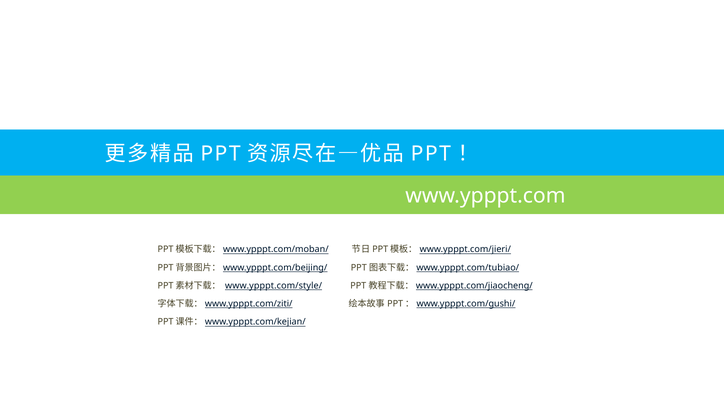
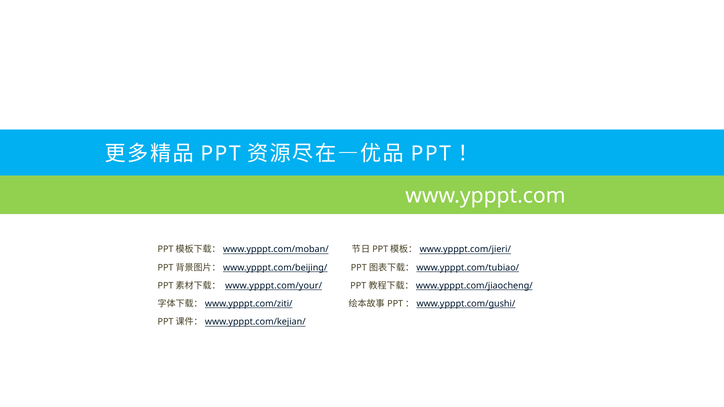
www.ypppt.com/style/: www.ypppt.com/style/ -> www.ypppt.com/your/ (274, 286)
